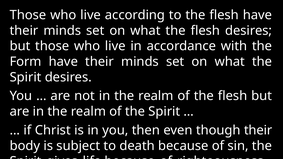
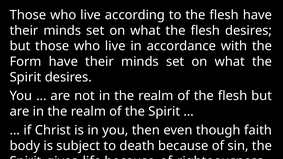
though their: their -> faith (258, 130)
